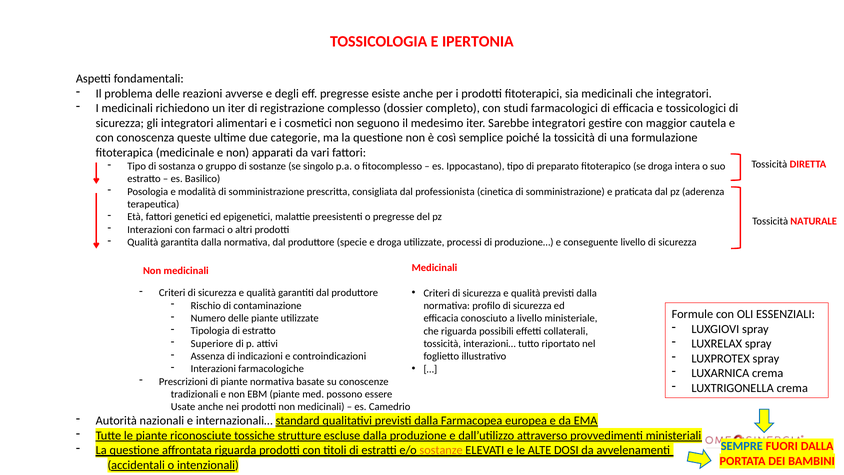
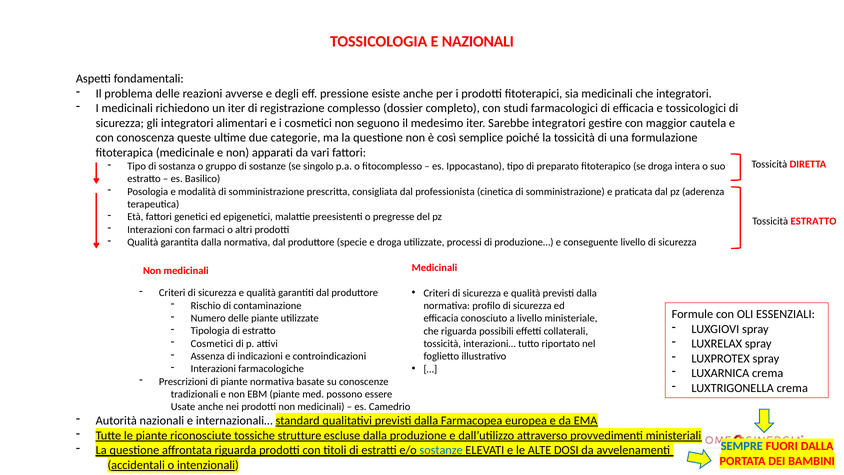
E IPERTONIA: IPERTONIA -> NAZIONALI (478, 42)
eff pregresse: pregresse -> pressione (344, 93)
Tossicità NATURALE: NATURALE -> ESTRATTO (814, 221)
Superiore: Superiore -> Cosmetici (212, 343)
sostanze colour: orange -> blue (441, 450)
